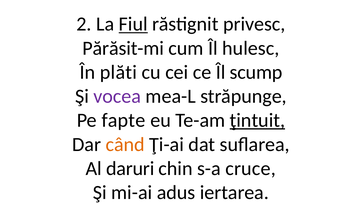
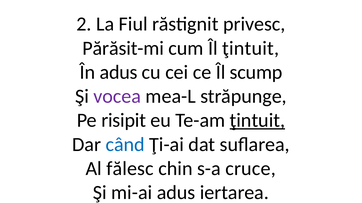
Fiul underline: present -> none (133, 24)
Îl hulesc: hulesc -> ţintuit (251, 48)
În plăti: plăti -> adus (119, 72)
fapte: fapte -> risipit (124, 121)
când colour: orange -> blue (125, 145)
daruri: daruri -> fălesc (130, 169)
